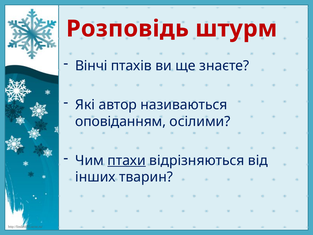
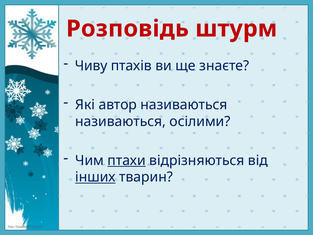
Вінчі: Вінчі -> Чиву (91, 66)
оповіданням: оповіданням -> називаються (121, 121)
інших underline: none -> present (95, 177)
